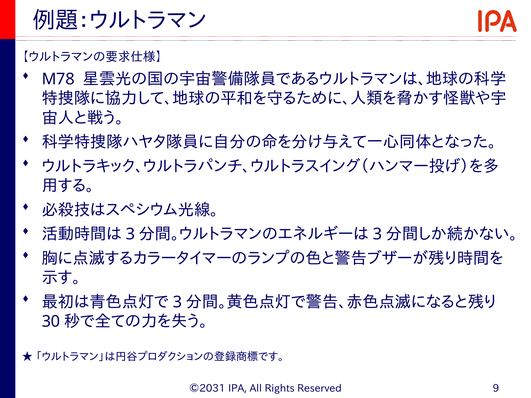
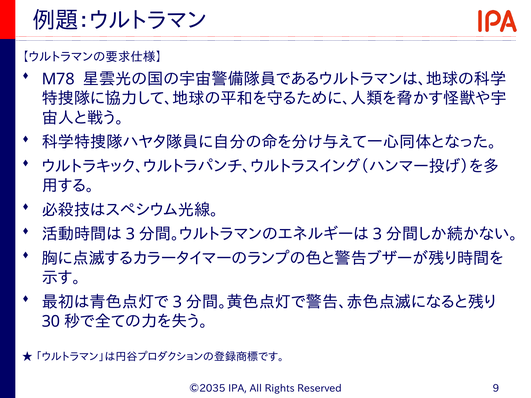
©2031: ©2031 -> ©2035 (207, 389)
